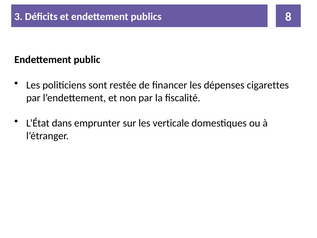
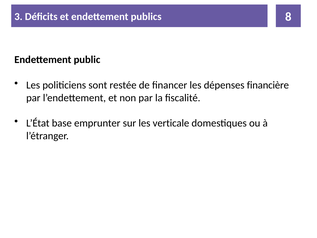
cigarettes: cigarettes -> financière (268, 85)
dans: dans -> base (62, 123)
